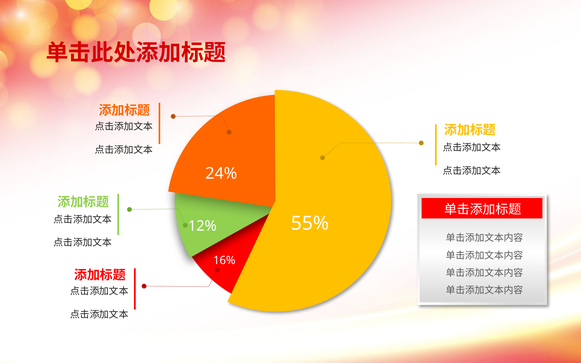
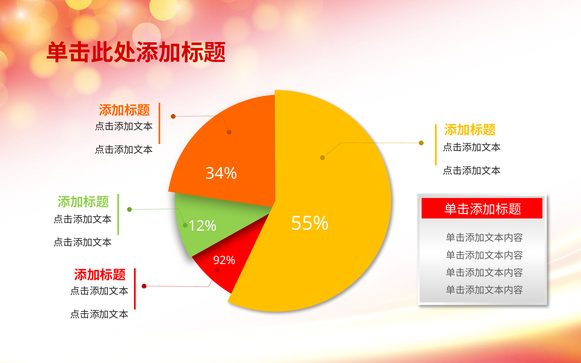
24%: 24% -> 34% (221, 174)
16%: 16% -> 92% (224, 261)
